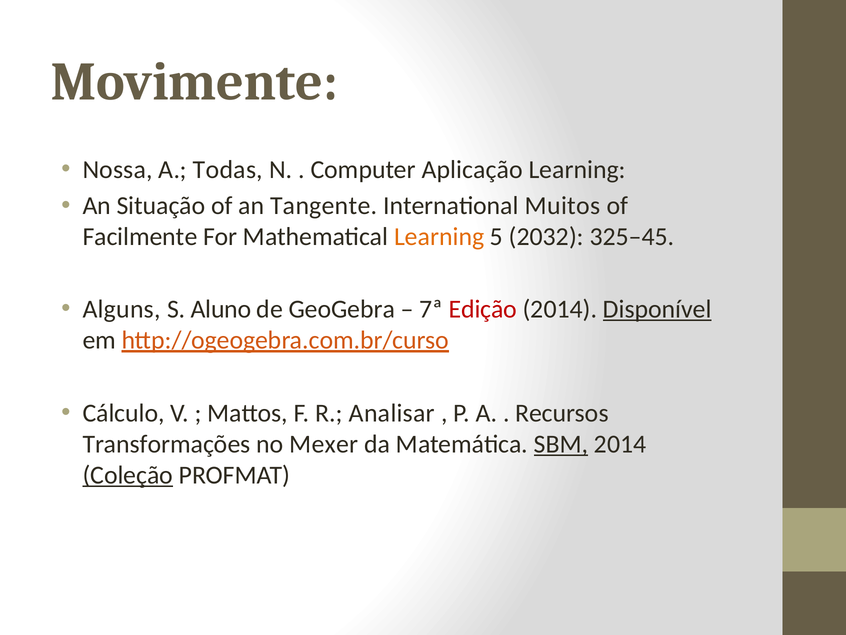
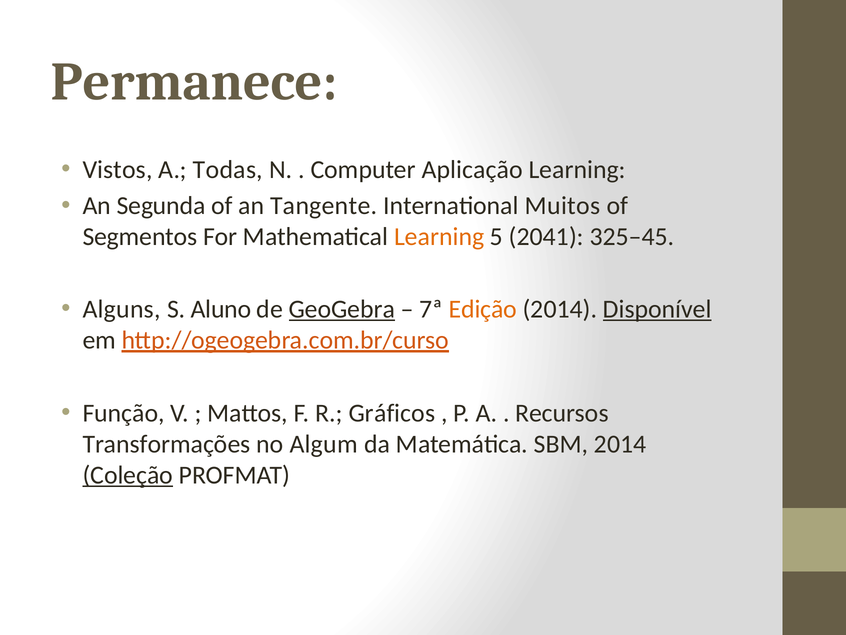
Movimente: Movimente -> Permanece (194, 82)
Nossa: Nossa -> Vistos (118, 170)
Situação: Situação -> Segunda (161, 206)
Facilmente: Facilmente -> Segmentos (140, 237)
2032: 2032 -> 2041 (546, 237)
GeoGebra underline: none -> present (342, 309)
Edição colour: red -> orange (483, 309)
Cálculo: Cálculo -> Função (124, 413)
Analisar: Analisar -> Gráficos (392, 413)
Mexer: Mexer -> Algum (324, 444)
SBM underline: present -> none (561, 444)
